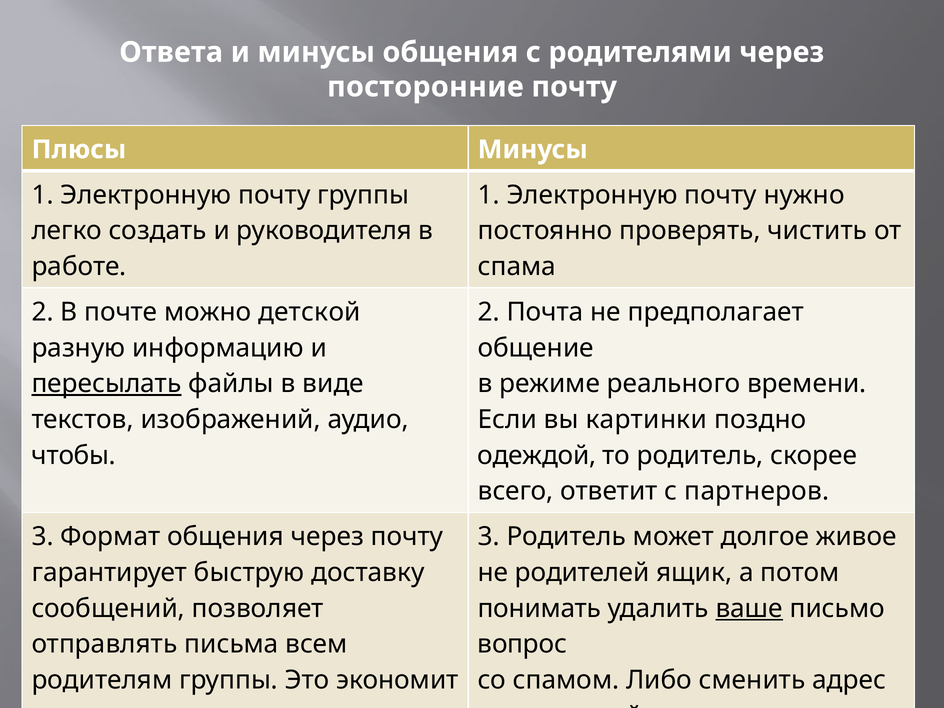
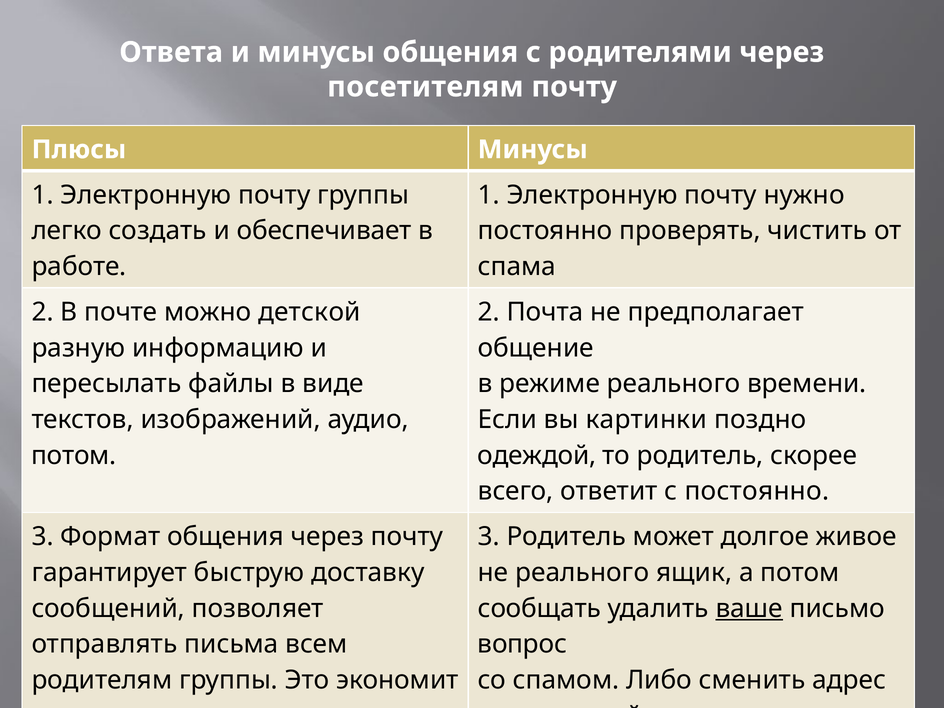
посторонние: посторонние -> посетителям (425, 87)
руководителя: руководителя -> обеспечивает (324, 231)
пересылать underline: present -> none (107, 384)
чтобы: чтобы -> потом (74, 455)
с партнеров: партнеров -> постоянно (757, 491)
не родителей: родителей -> реального (582, 573)
понимать: понимать -> сообщать (539, 608)
